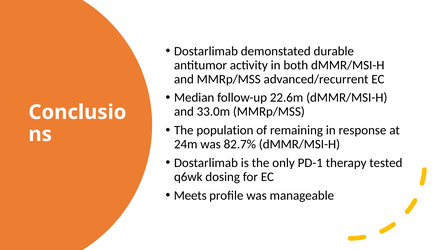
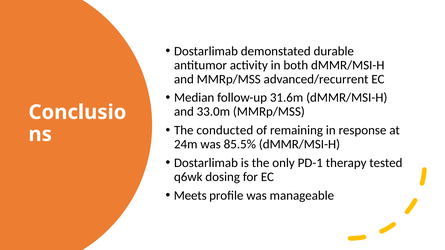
22.6m: 22.6m -> 31.6m (287, 98)
population: population -> conducted (225, 130)
82.7%: 82.7% -> 85.5% (240, 144)
